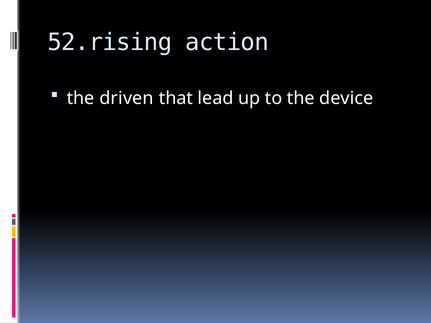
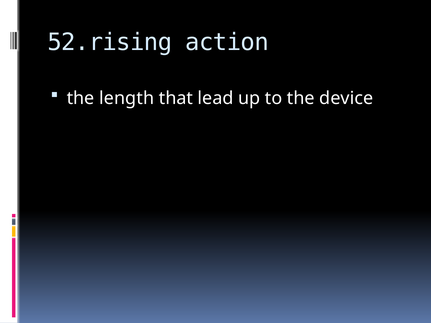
driven: driven -> length (127, 98)
